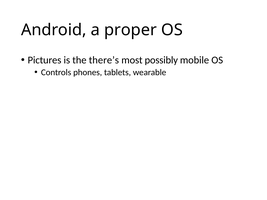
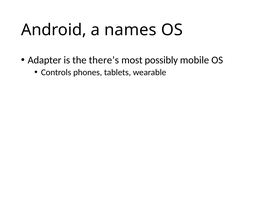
proper: proper -> names (130, 30)
Pictures: Pictures -> Adapter (45, 60)
